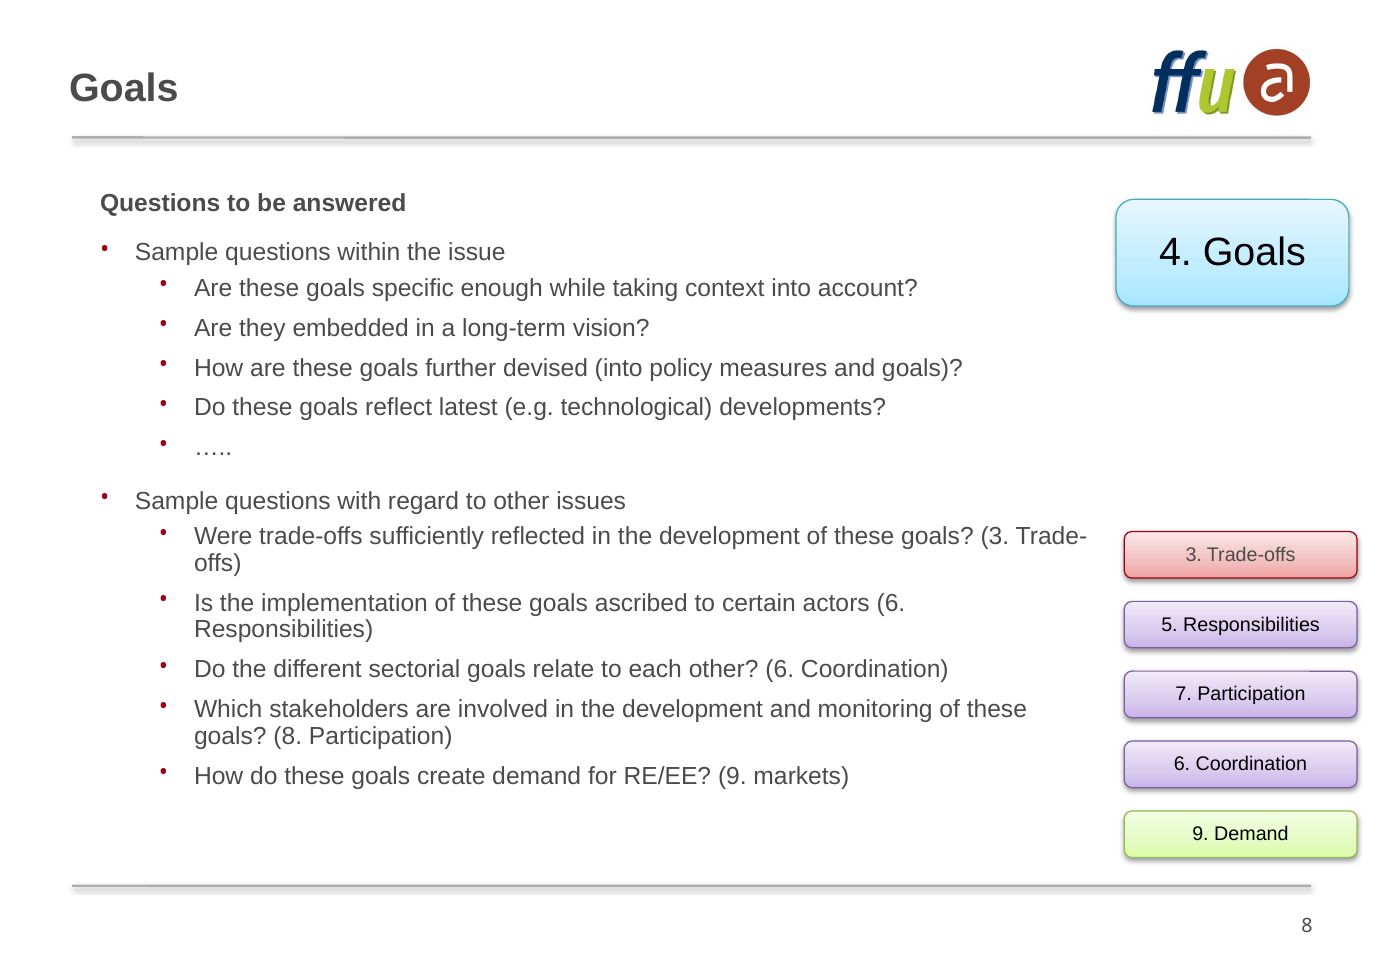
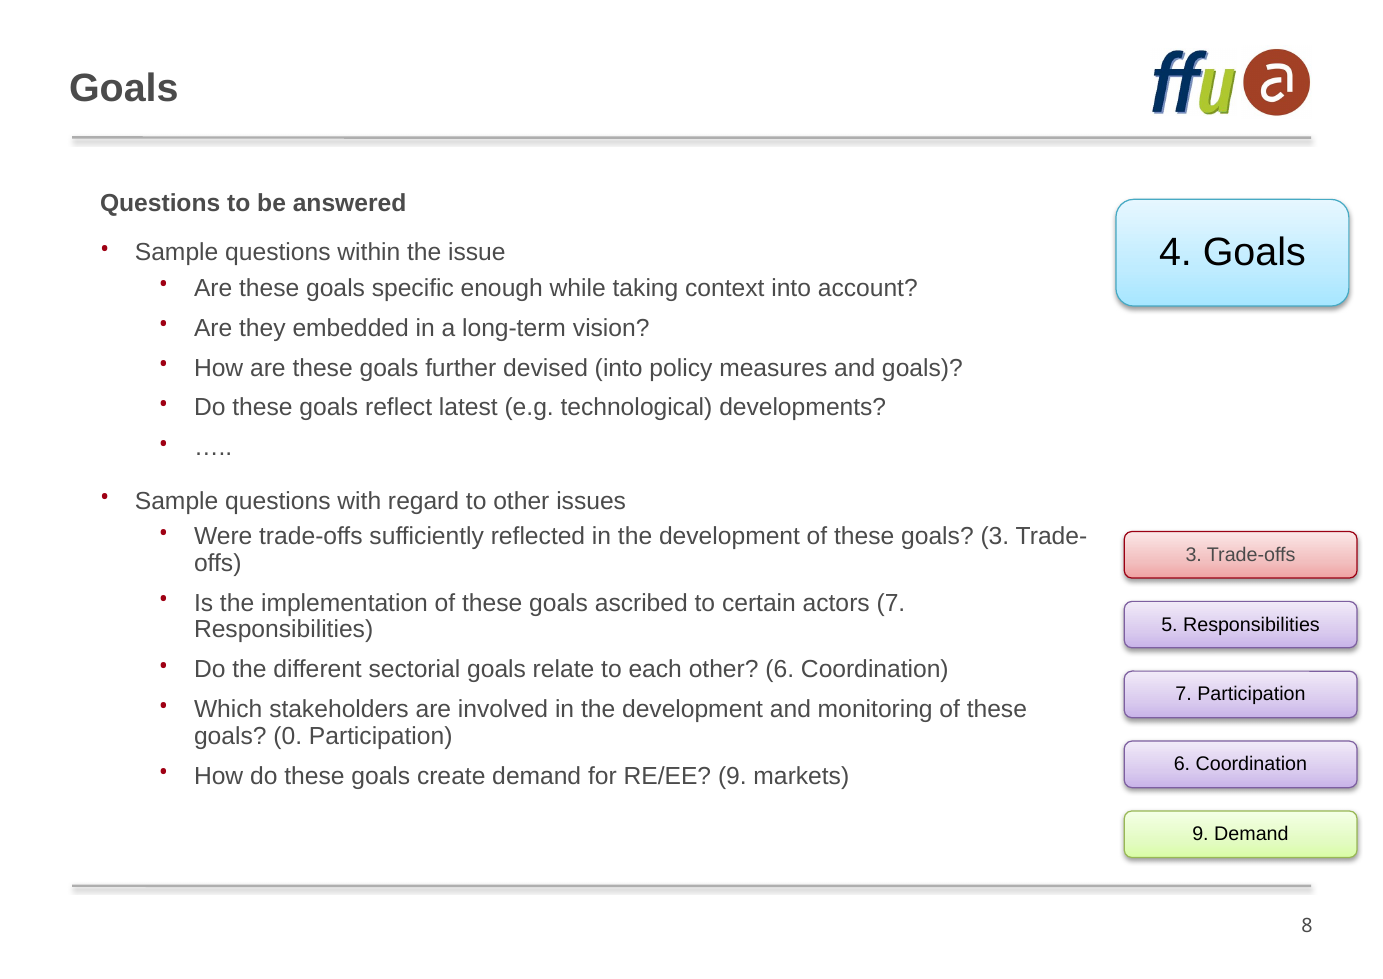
actors 6: 6 -> 7 (891, 603)
goals 8: 8 -> 0 (288, 736)
